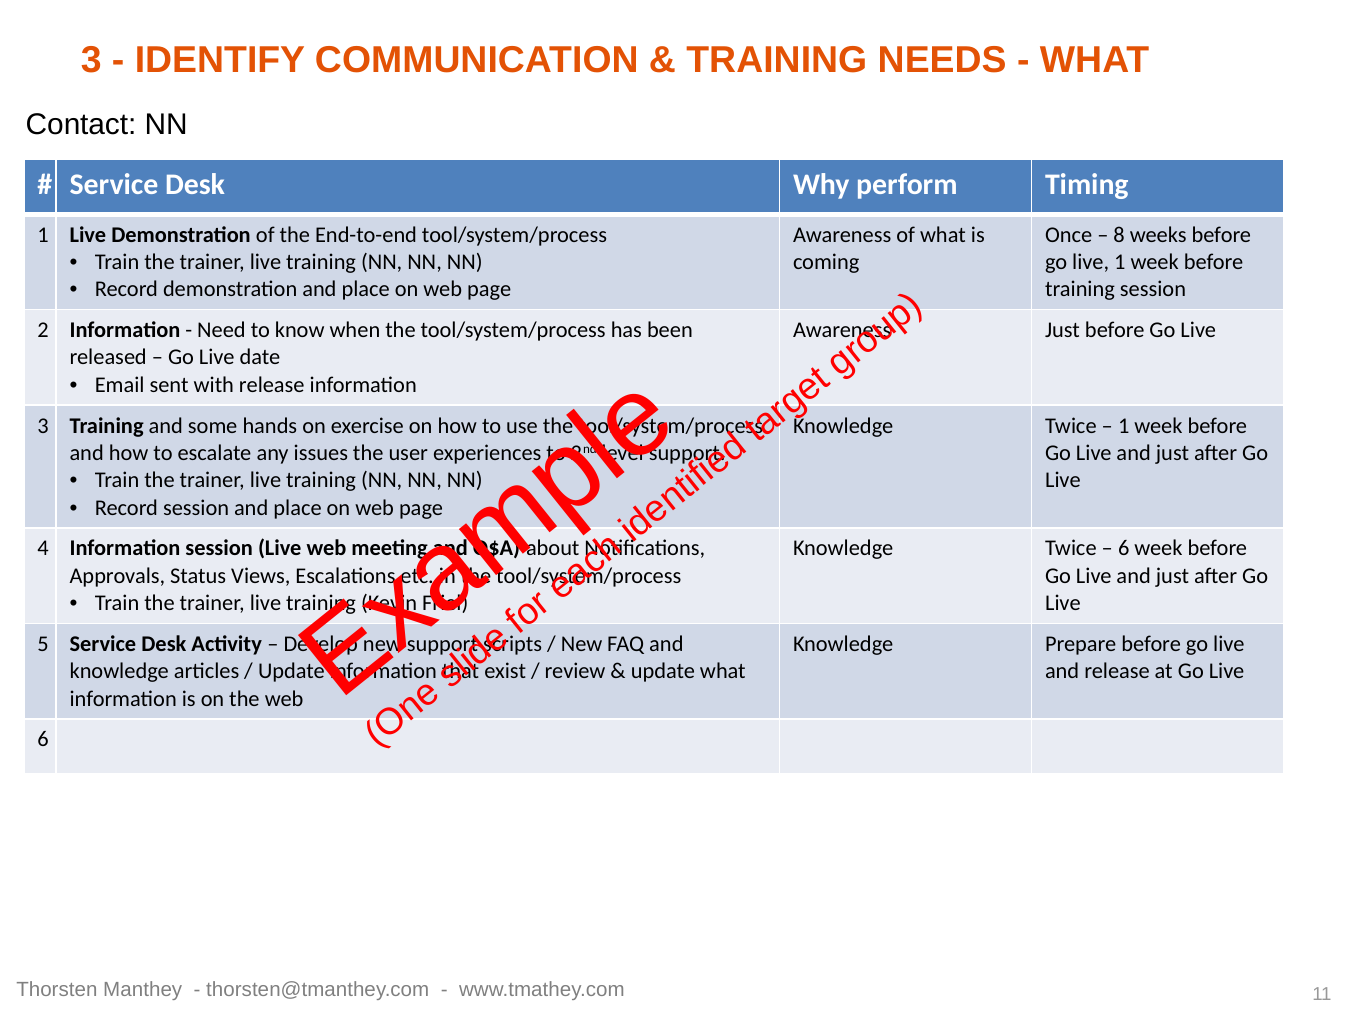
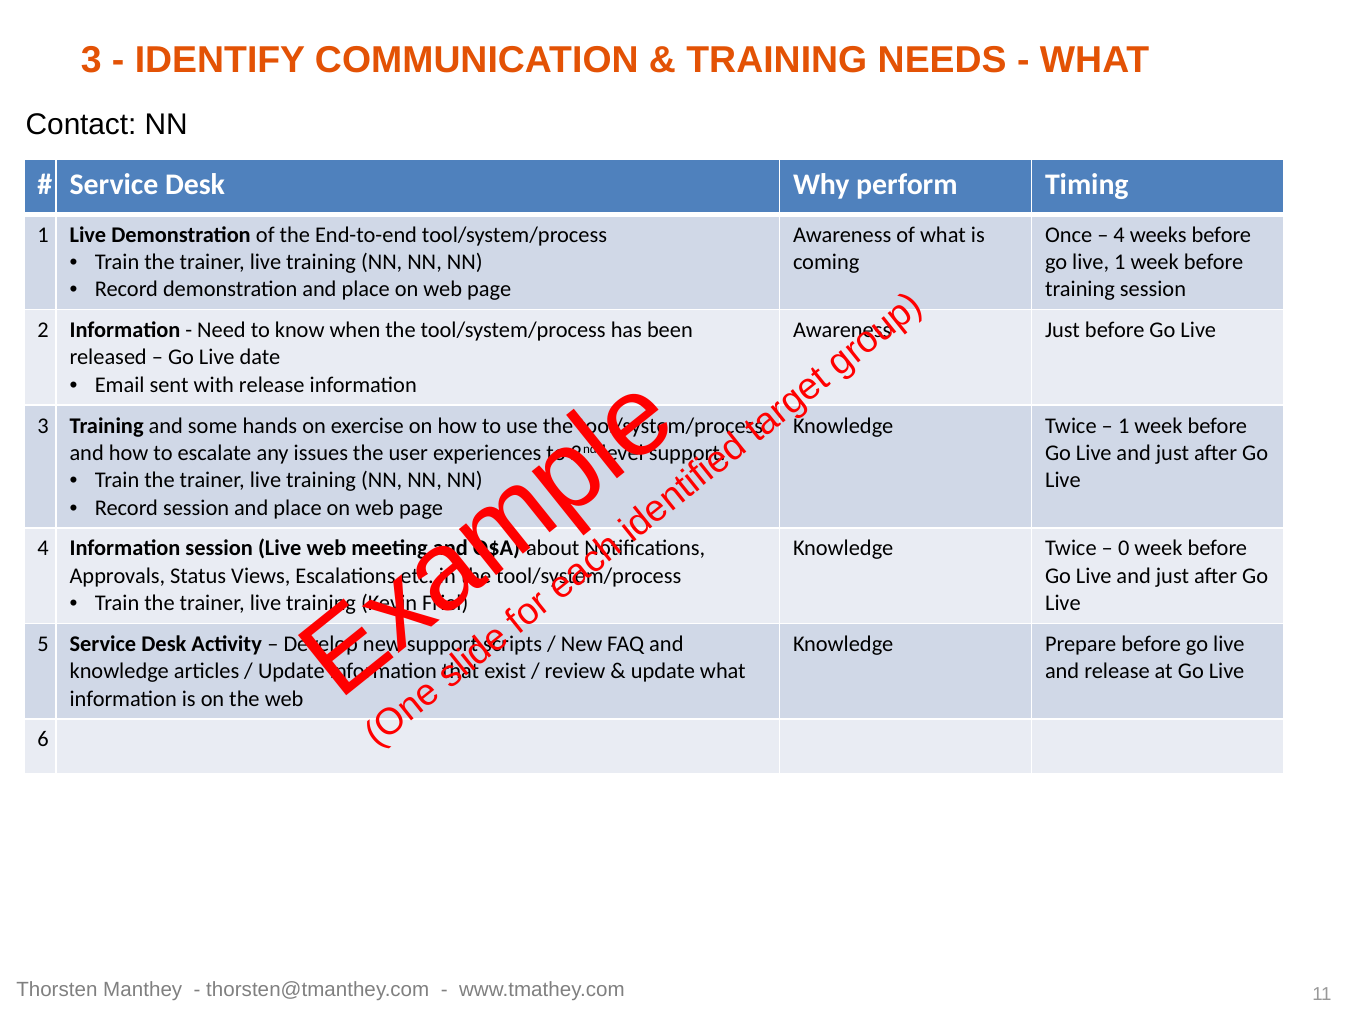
8: 8 -> 4 (1119, 235)
6: 6 -> 0 (1124, 548)
